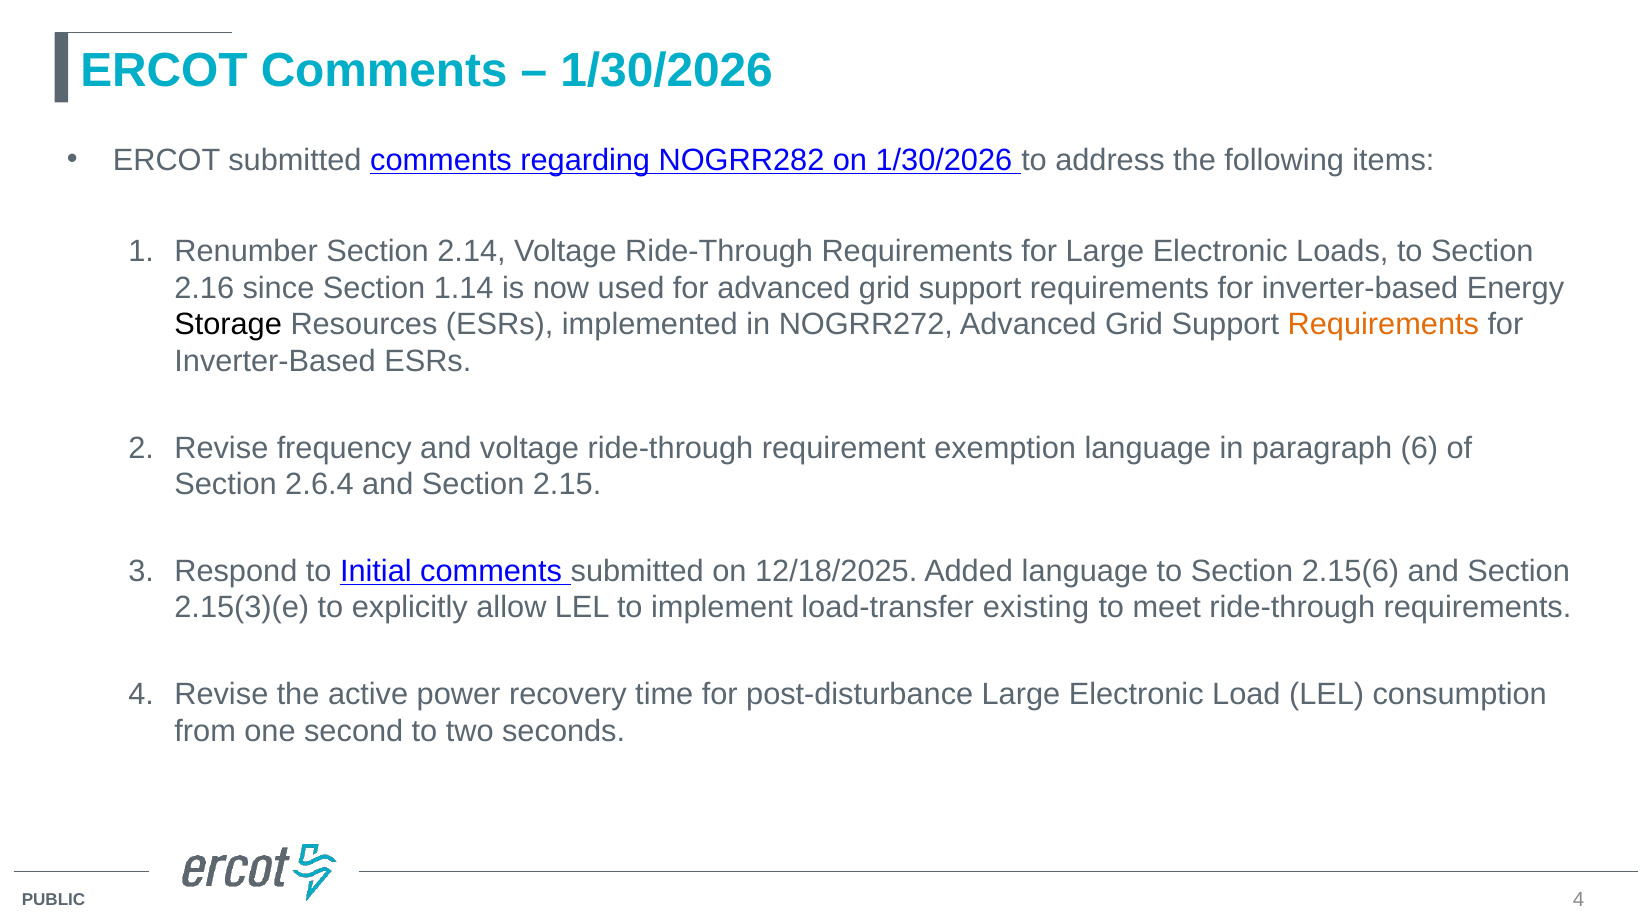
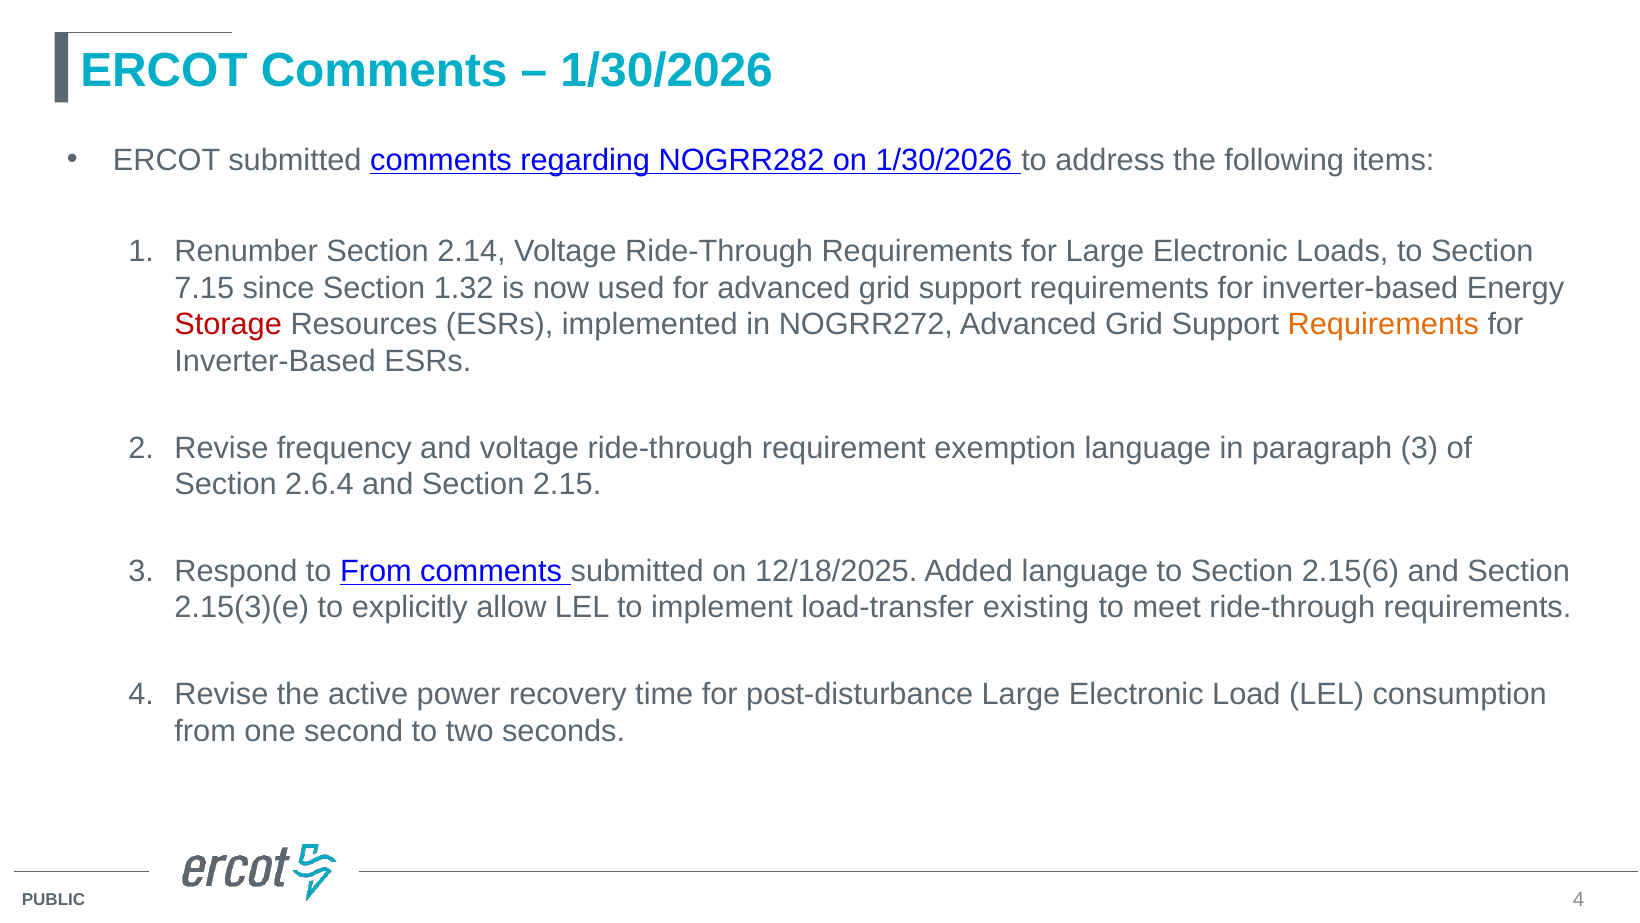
2.16: 2.16 -> 7.15 (204, 288)
1.14: 1.14 -> 1.32 (464, 288)
Storage colour: black -> red (228, 325)
paragraph 6: 6 -> 3 (1419, 448)
to Initial: Initial -> From (376, 571)
